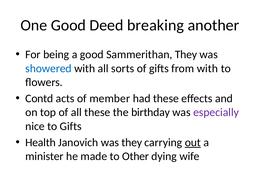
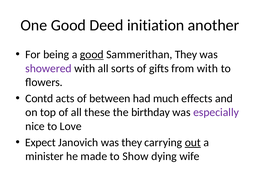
breaking: breaking -> initiation (156, 25)
good underline: none -> present (92, 55)
showered colour: blue -> purple (49, 68)
member: member -> between (110, 98)
had these: these -> much (166, 98)
to Gifts: Gifts -> Love (71, 126)
Health: Health -> Expect (40, 142)
Other: Other -> Show (135, 156)
